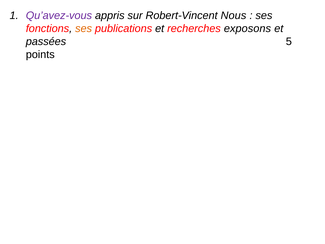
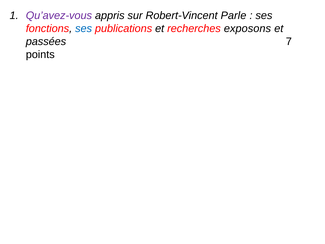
Nous: Nous -> Parle (233, 16)
ses colour: orange -> blue (84, 29)
5: 5 -> 7 (289, 42)
